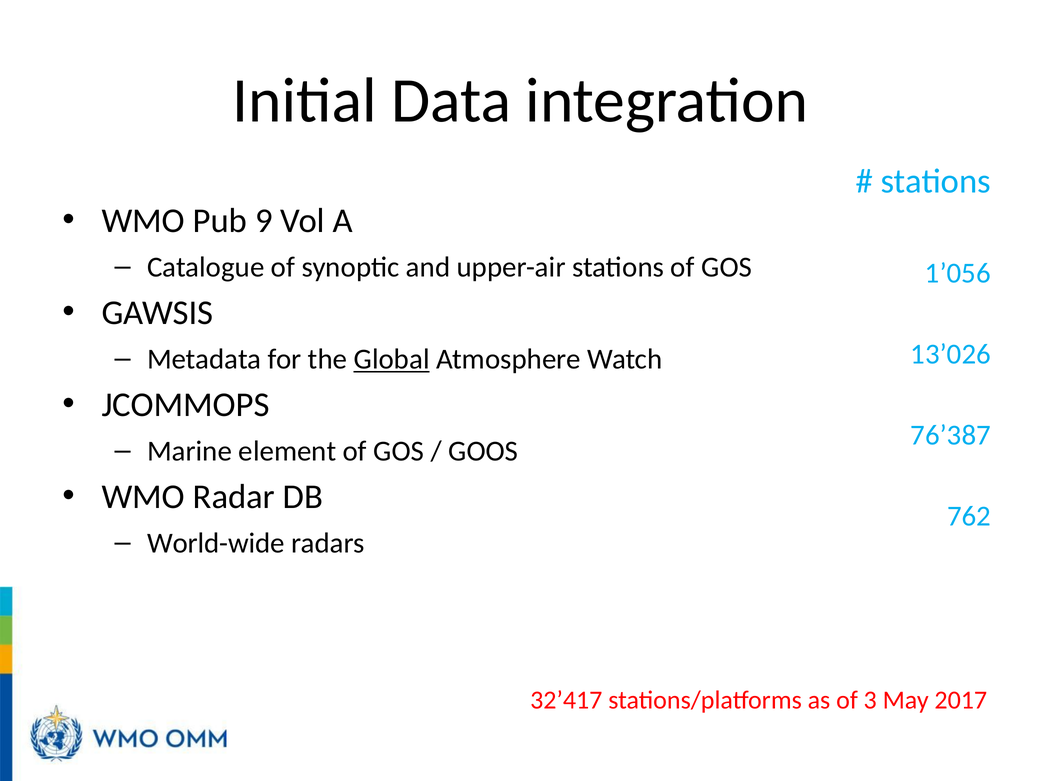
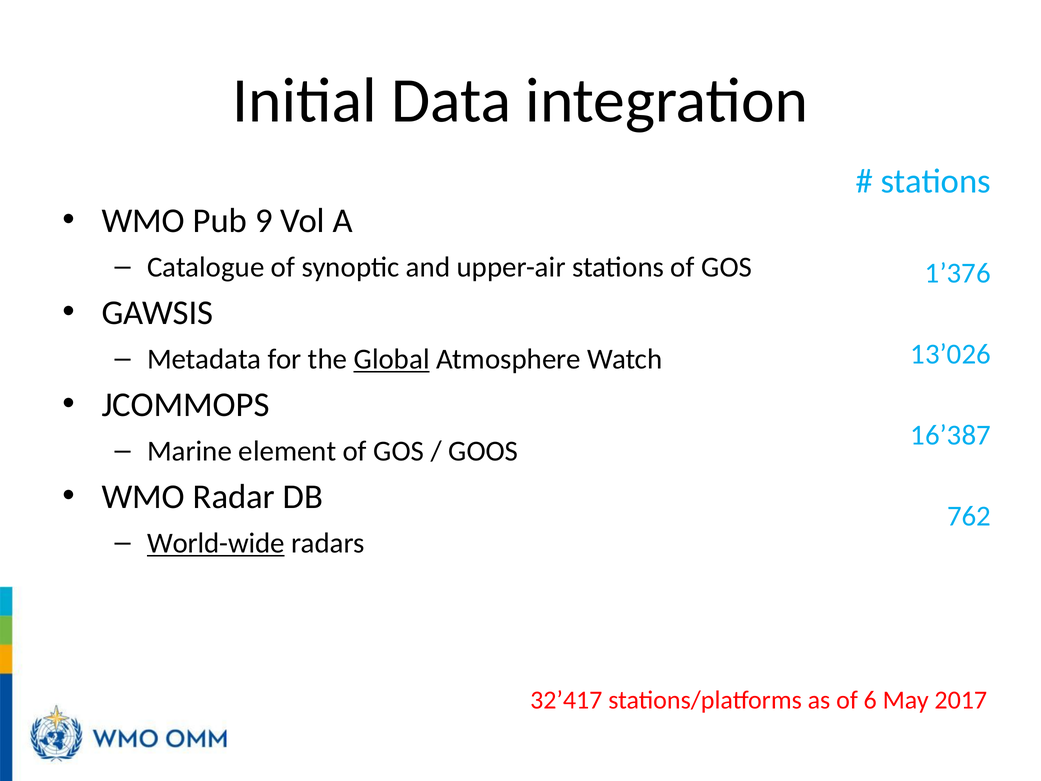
1’056: 1’056 -> 1’376 (958, 273)
76’387: 76’387 -> 16’387 (951, 435)
World-wide underline: none -> present (216, 543)
3: 3 -> 6 (870, 700)
